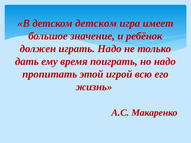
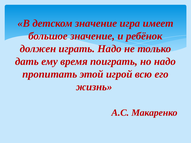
детском детском: детском -> значение (96, 23)
